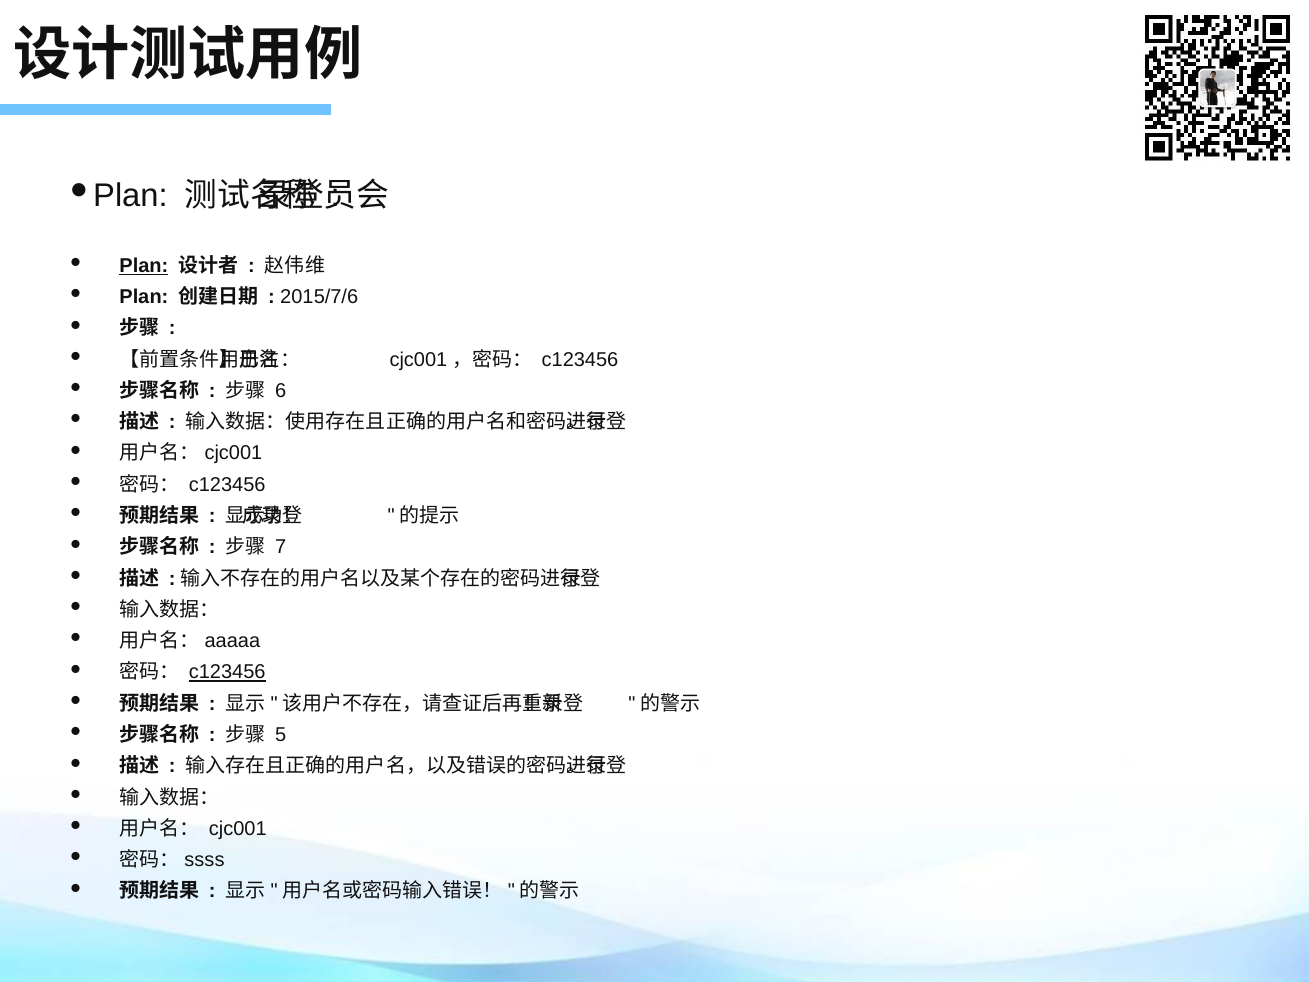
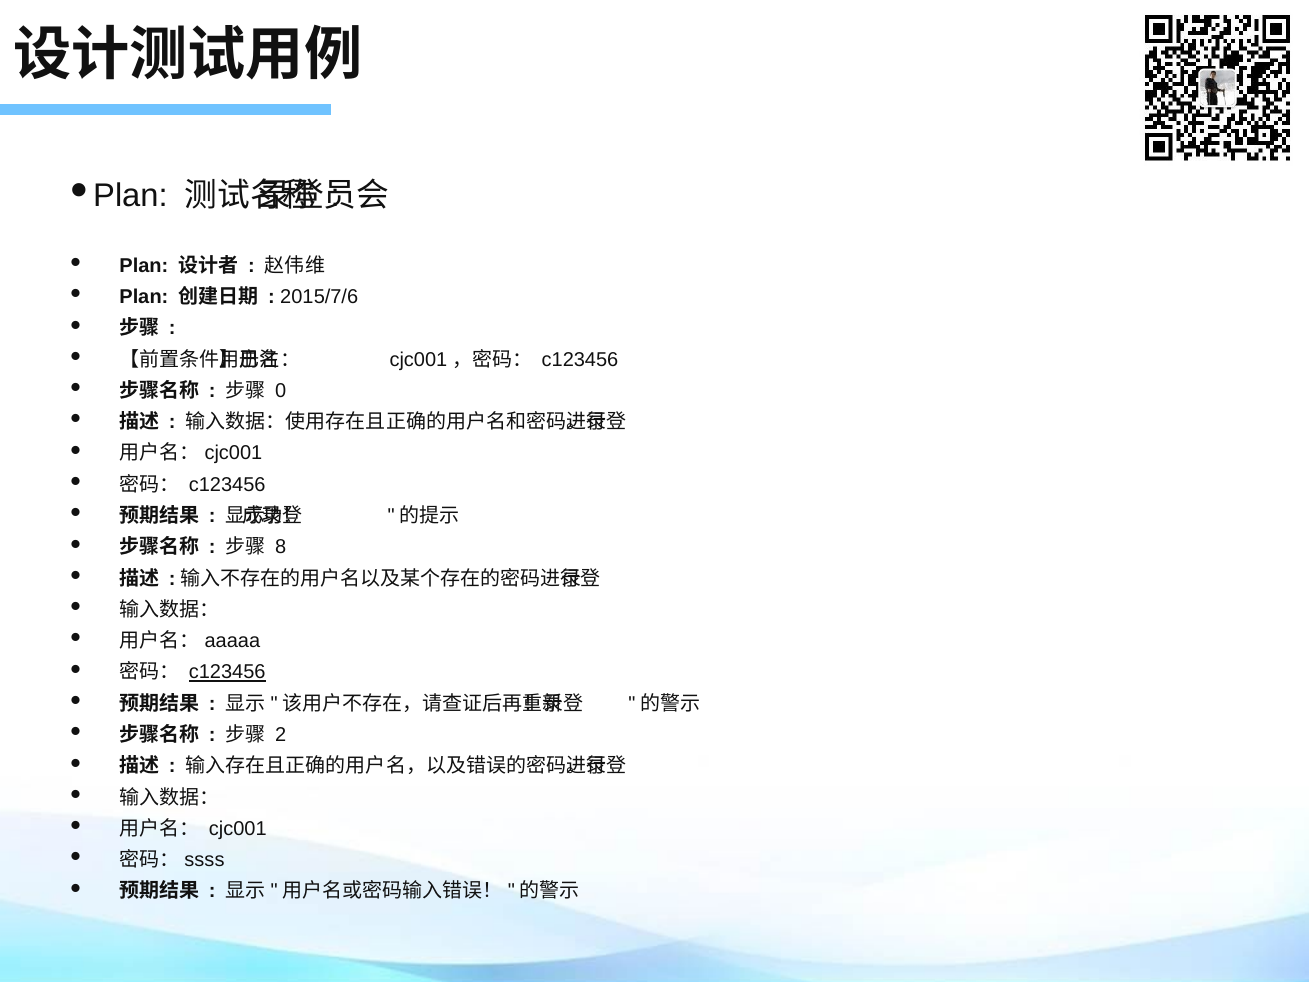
Plan underline: present -> none (144, 266)
6: 6 -> 0 (281, 391)
7: 7 -> 8 (281, 547)
5: 5 -> 2 (281, 735)
